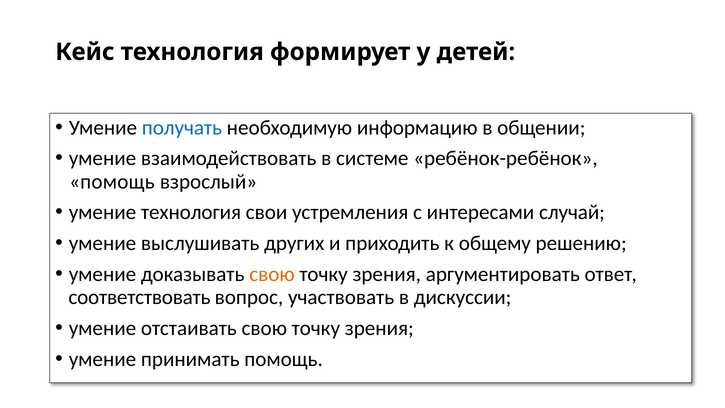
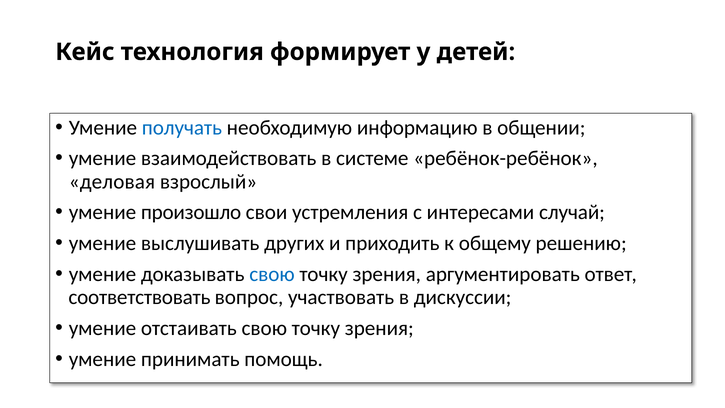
помощь: помощь -> деловая (112, 182)
умение технология: технология -> произошло (191, 212)
свою colour: orange -> blue (272, 274)
